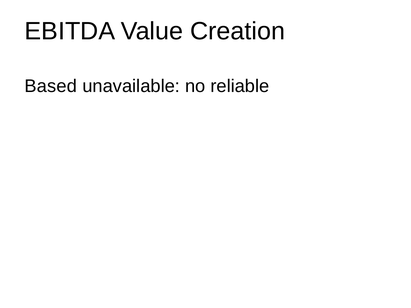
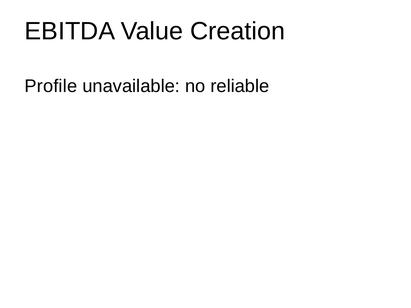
Based: Based -> Profile (51, 86)
